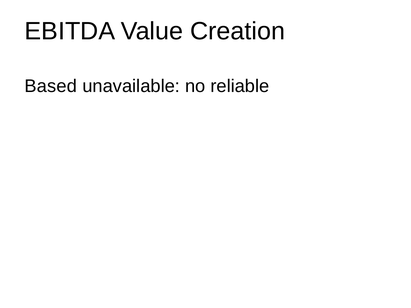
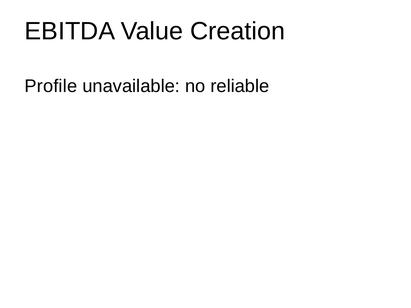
Based: Based -> Profile (51, 86)
